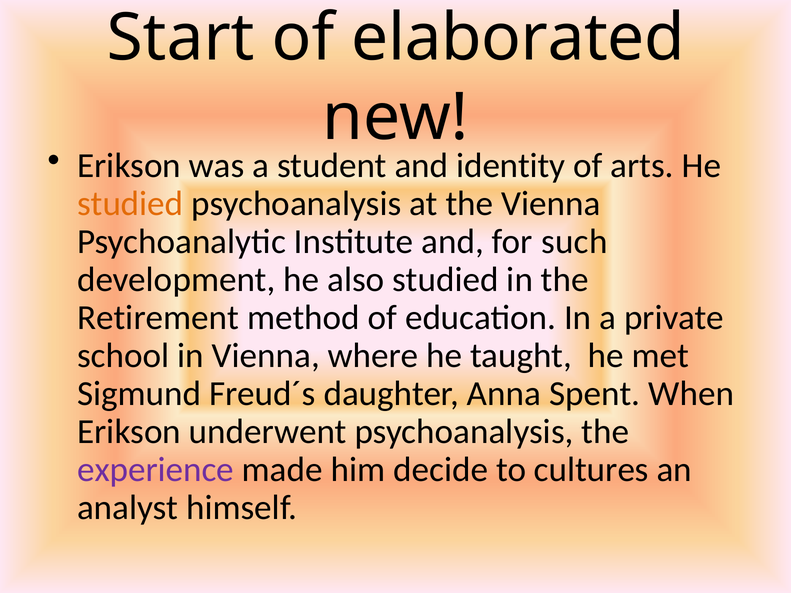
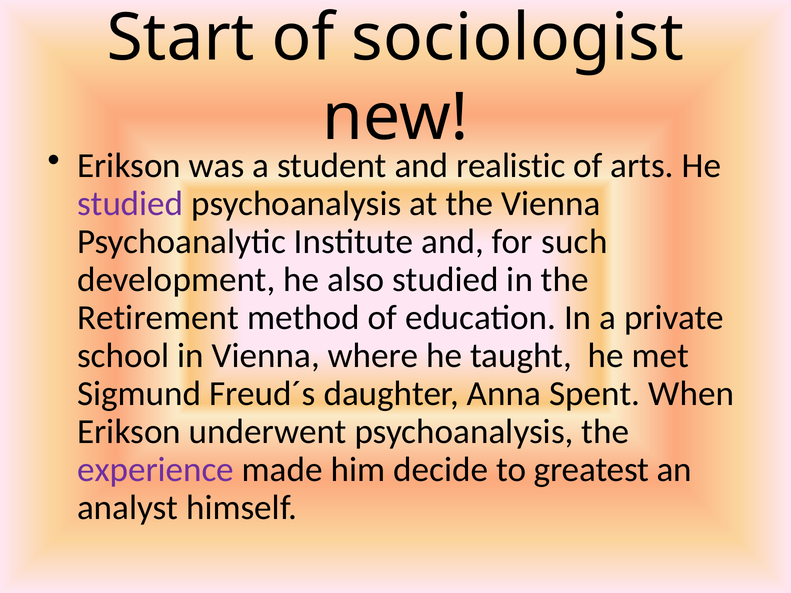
elaborated: elaborated -> sociologist (518, 38)
identity: identity -> realistic (511, 166)
studied colour: orange -> purple (130, 204)
cultures: cultures -> greatest (592, 470)
